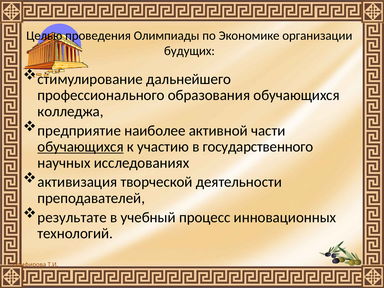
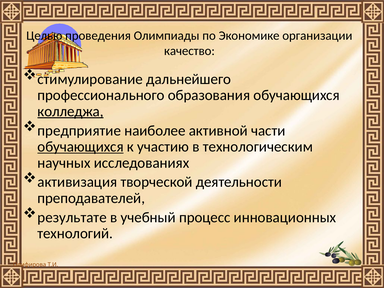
будущих: будущих -> качество (189, 51)
колледжа underline: none -> present (70, 111)
государственного: государственного -> технологическим (258, 147)
